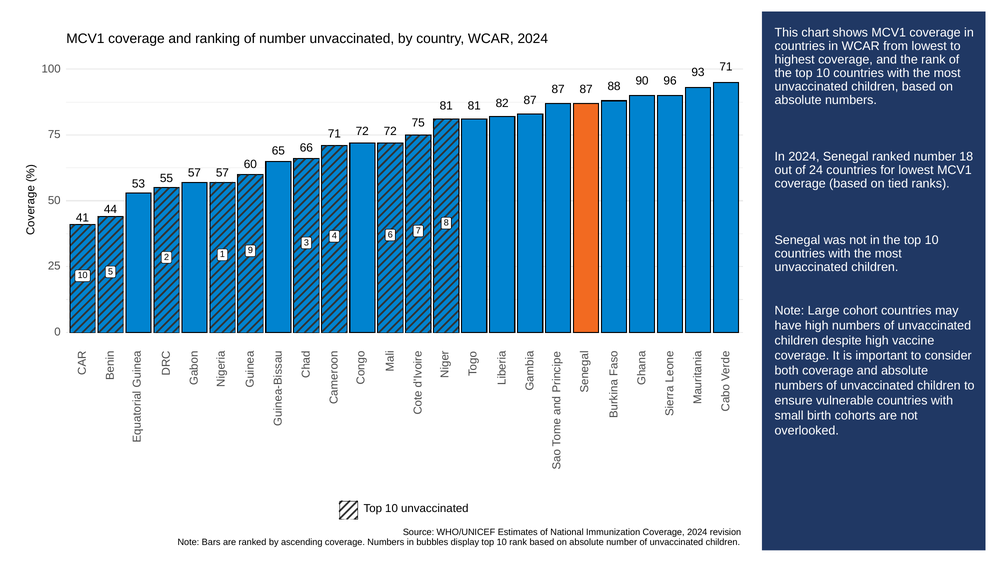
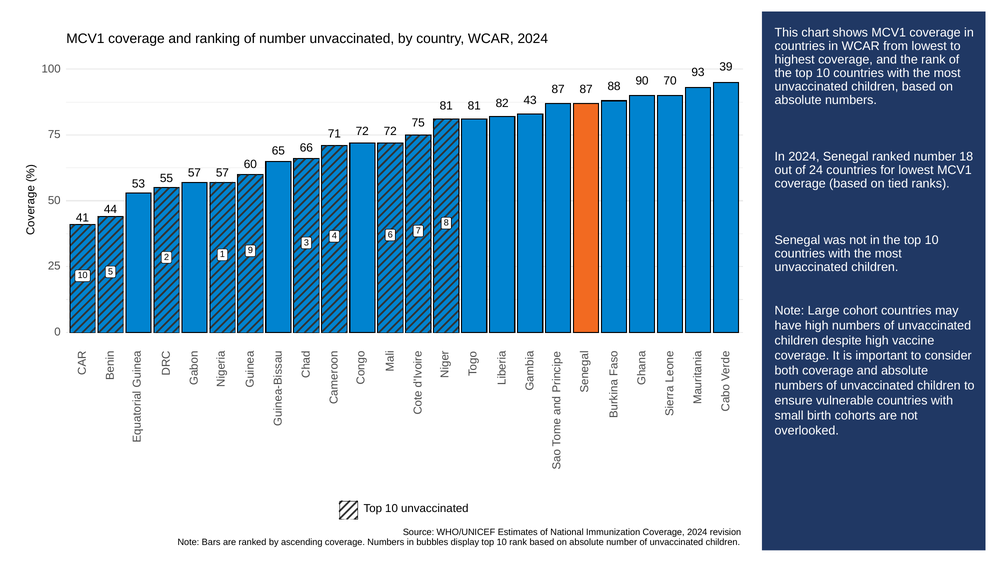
93 71: 71 -> 39 (726, 67)
96: 96 -> 70 (670, 81)
82 87: 87 -> 43 (530, 100)
